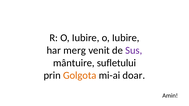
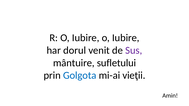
merg: merg -> dorul (75, 50)
Golgota colour: orange -> blue (80, 76)
doar: doar -> vieţii (134, 76)
